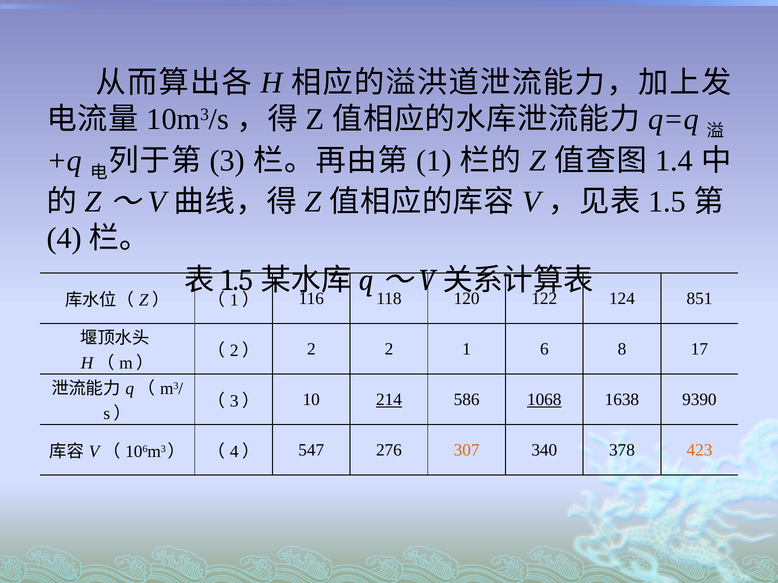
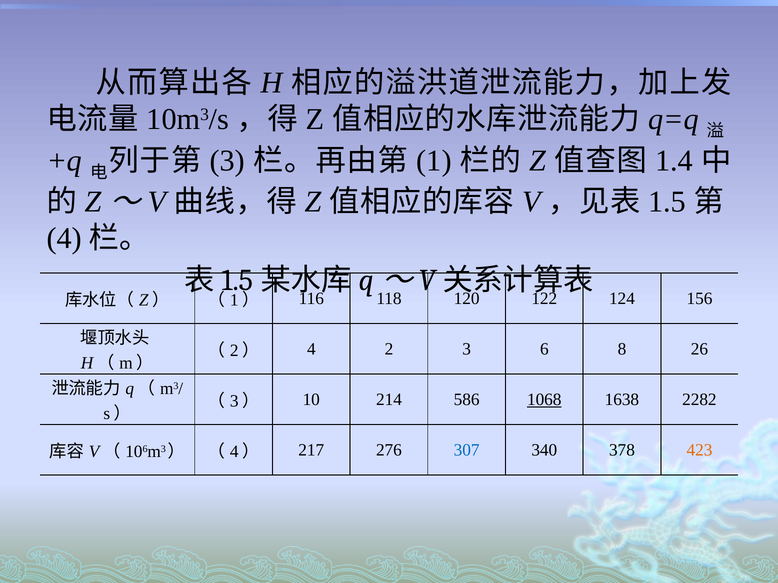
851: 851 -> 156 (699, 299)
2: 2 -> 4 (311, 349)
2 1: 1 -> 3 (467, 349)
17: 17 -> 26 (699, 349)
214 underline: present -> none (389, 400)
9390: 9390 -> 2282 (699, 400)
547: 547 -> 217 (311, 450)
307 colour: orange -> blue (467, 450)
